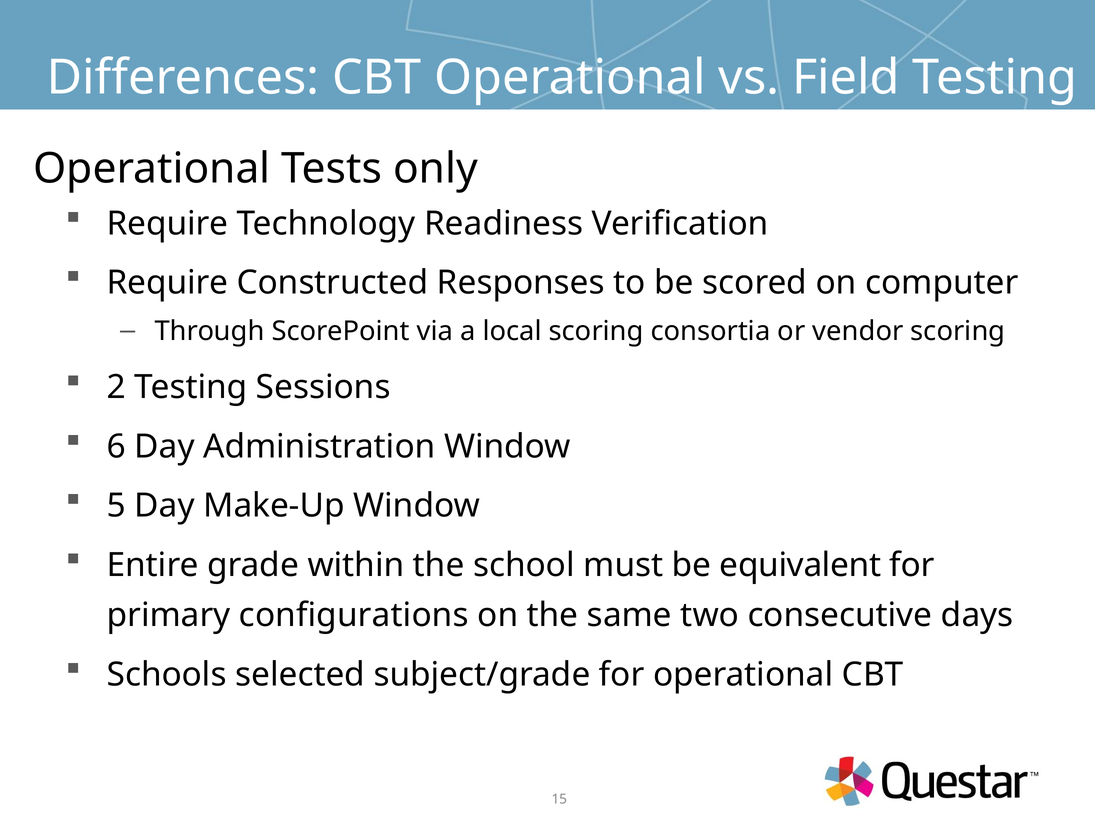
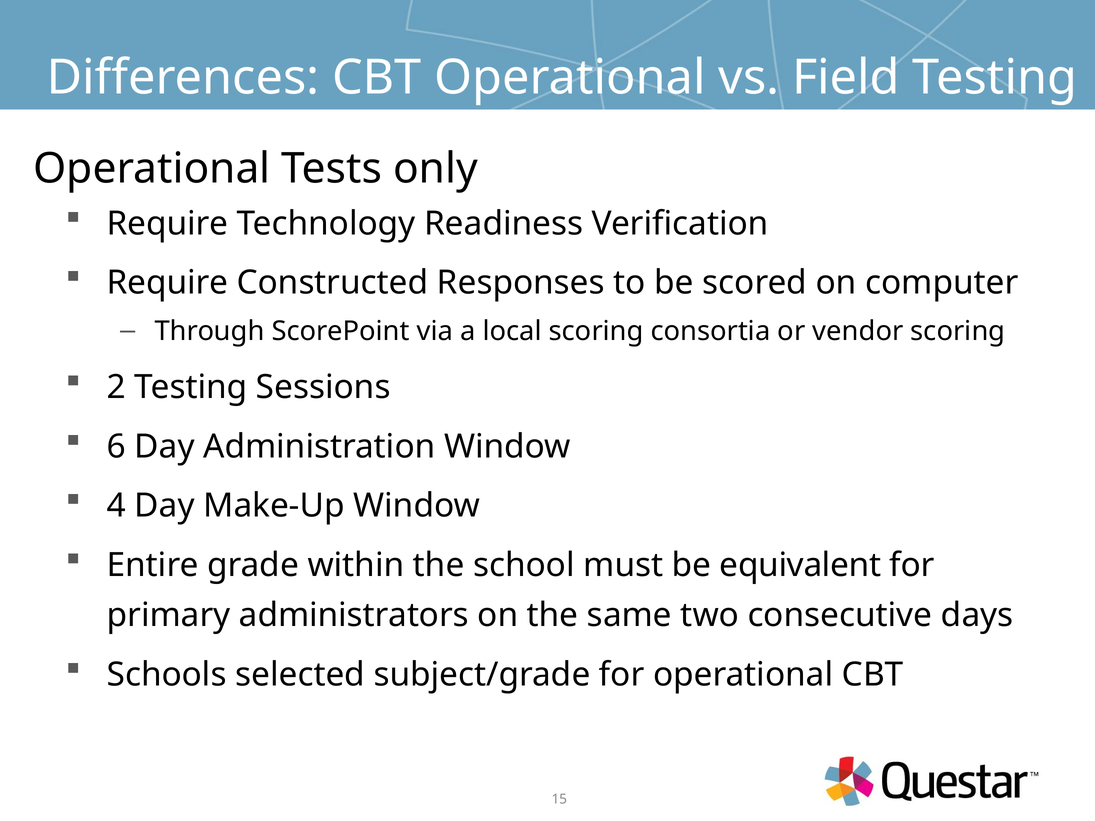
5: 5 -> 4 (116, 506)
configurations: configurations -> administrators (354, 615)
